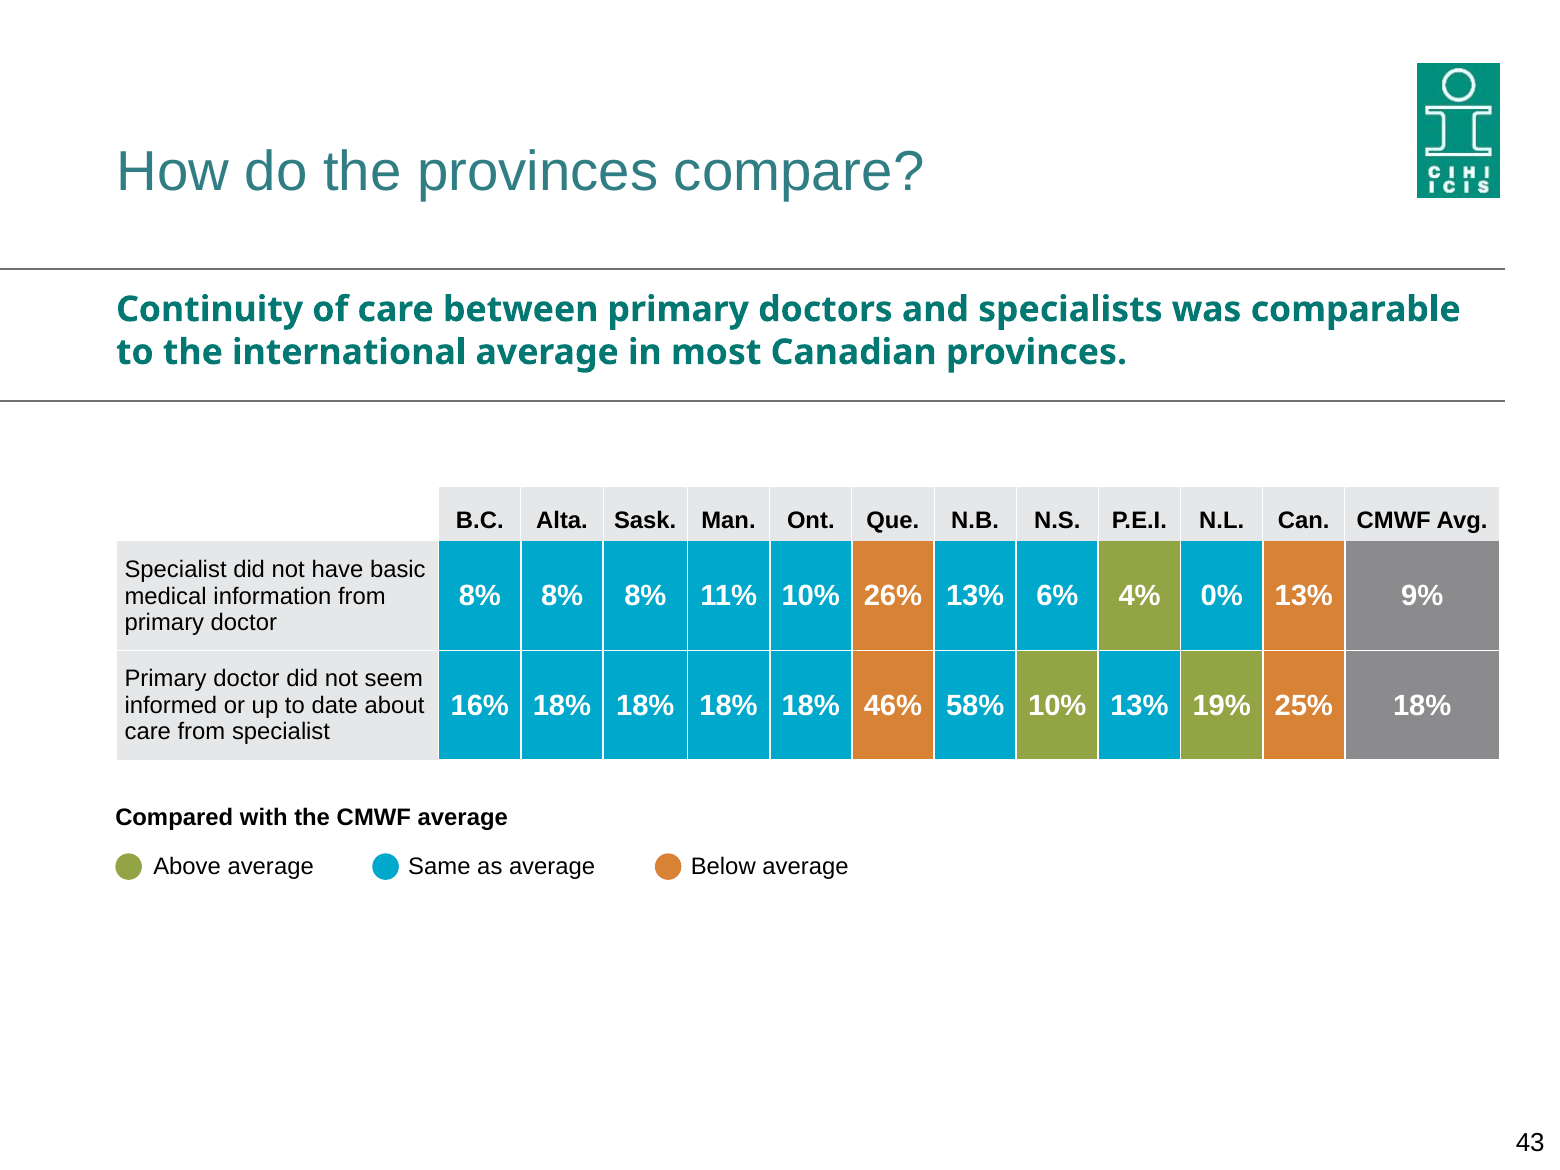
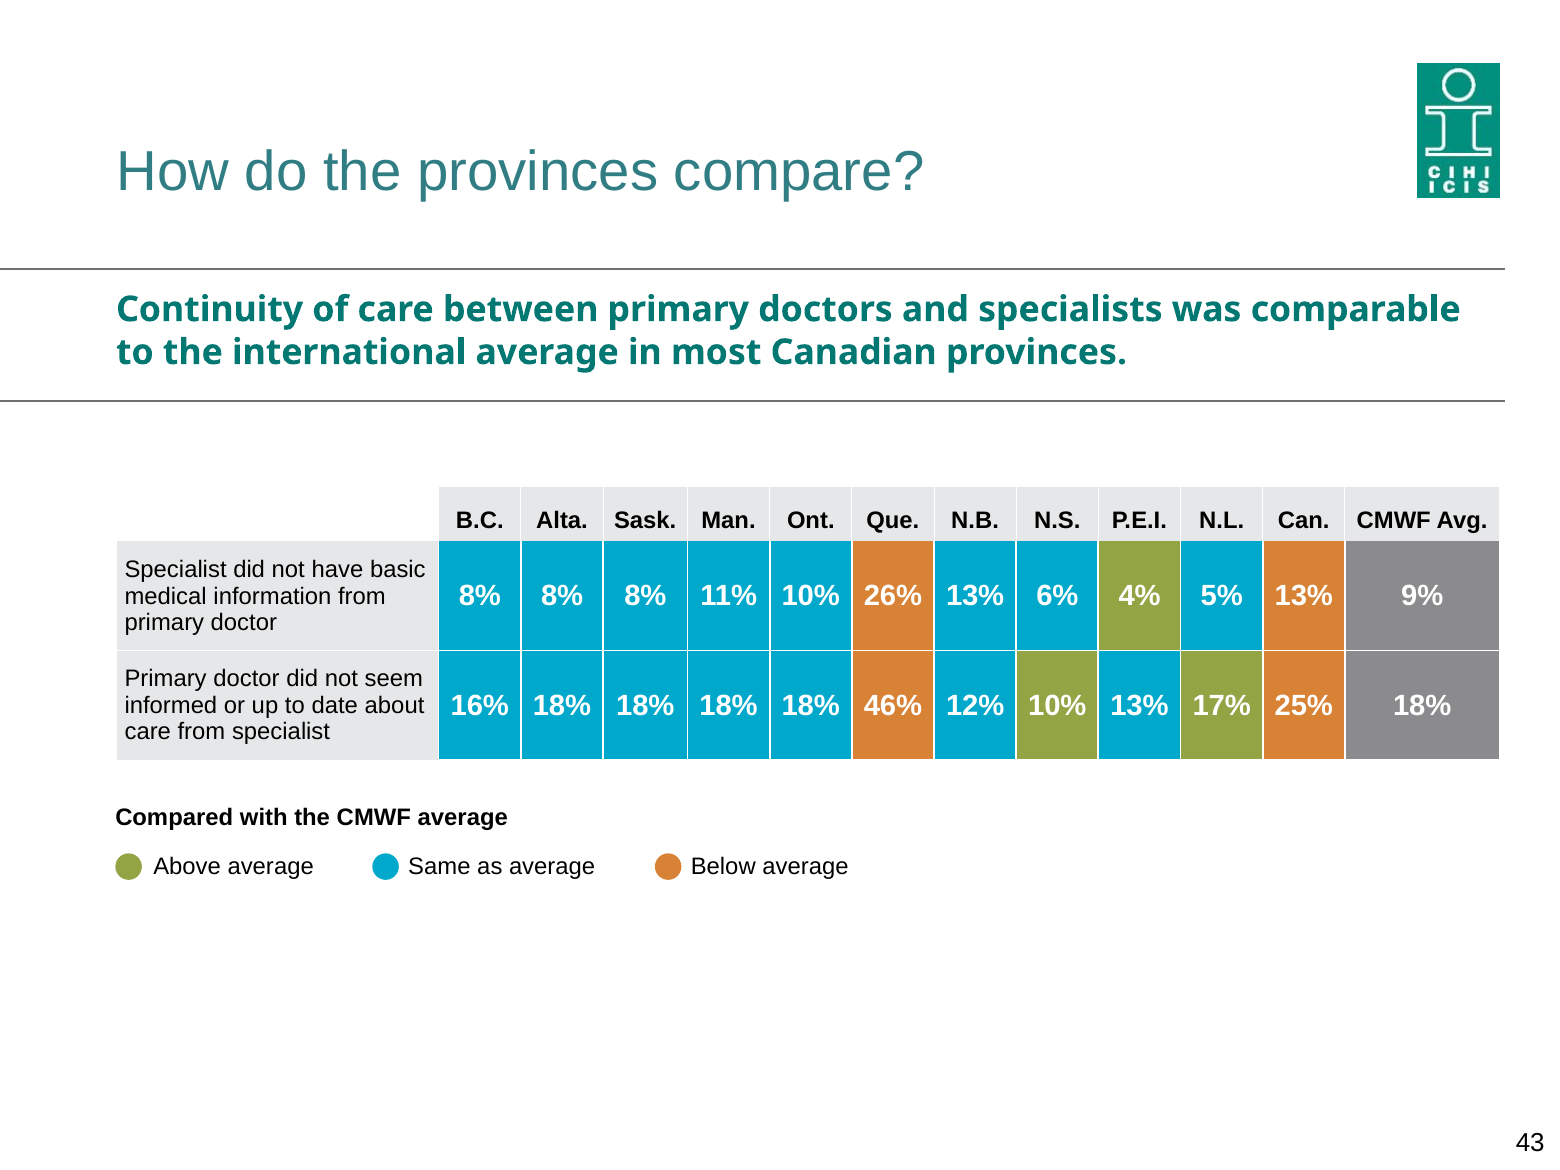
0%: 0% -> 5% (1222, 596)
58%: 58% -> 12% (975, 705)
19%: 19% -> 17% (1222, 705)
